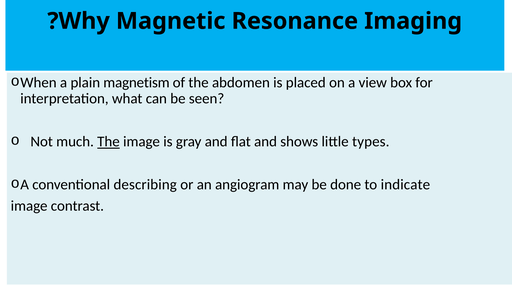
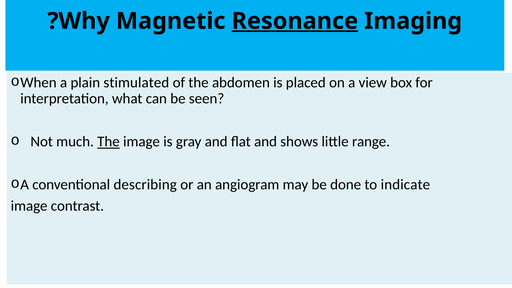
Resonance underline: none -> present (295, 21)
magnetism: magnetism -> stimulated (136, 83)
types: types -> range (371, 142)
